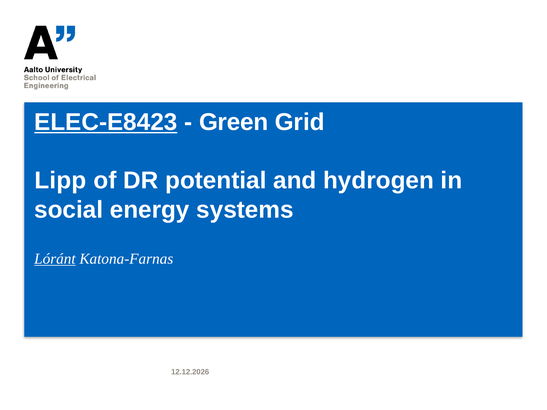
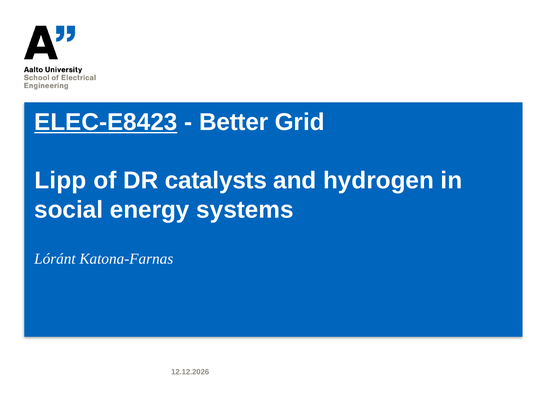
Green: Green -> Better (234, 122)
potential: potential -> catalysts (216, 181)
Lóránt underline: present -> none (55, 259)
